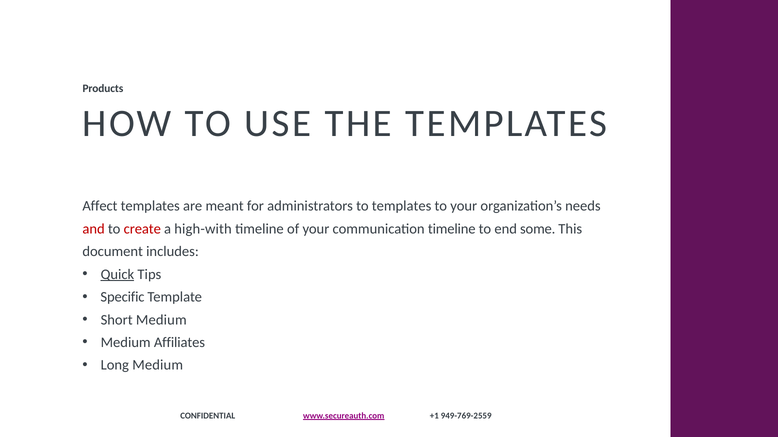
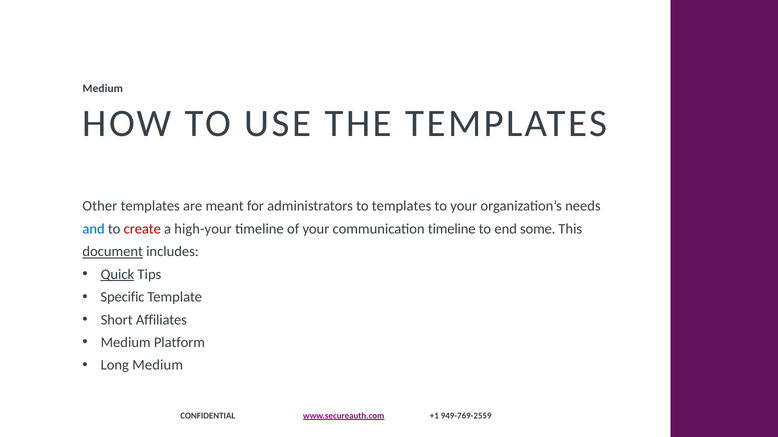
Products: Products -> Medium (103, 89)
Affect: Affect -> Other (100, 206)
and colour: red -> blue (94, 229)
high-with: high-with -> high-your (203, 229)
document underline: none -> present (113, 252)
Short Medium: Medium -> Affiliates (161, 320)
Affiliates: Affiliates -> Platform (179, 343)
